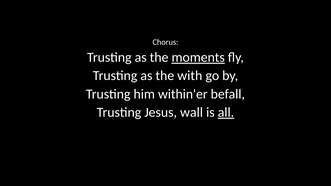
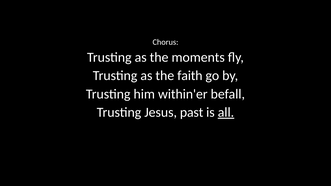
moments underline: present -> none (198, 57)
with: with -> faith (190, 76)
wall: wall -> past (192, 112)
